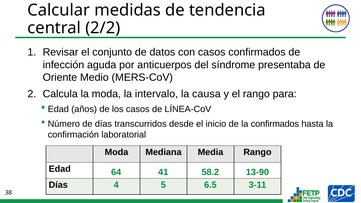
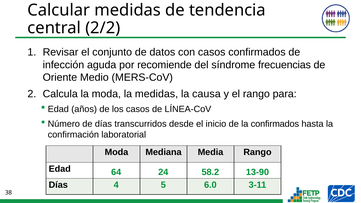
anticuerpos: anticuerpos -> recomiende (164, 65)
presentaba: presentaba -> frecuencias (284, 65)
la intervalo: intervalo -> medidas (157, 94)
41: 41 -> 24 (163, 172)
6.5: 6.5 -> 6.0 (210, 185)
